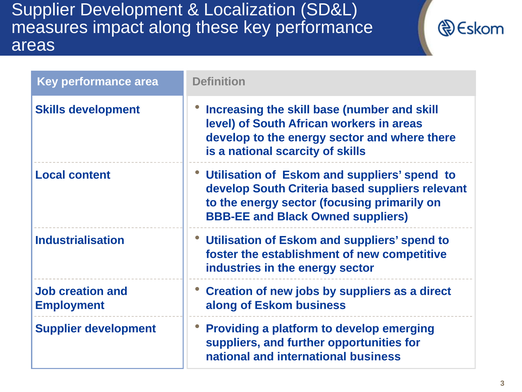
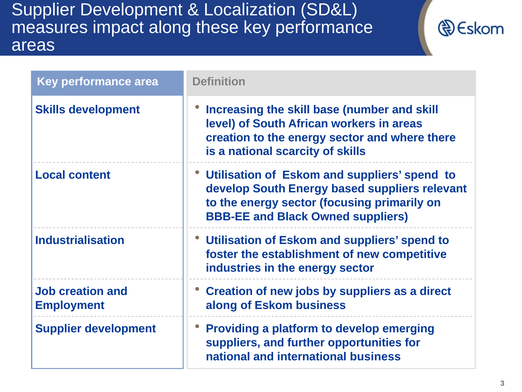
develop: develop -> creation (228, 137)
South Criteria: Criteria -> Energy (308, 189)
